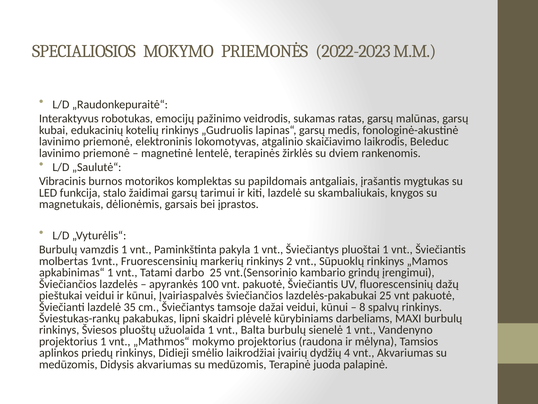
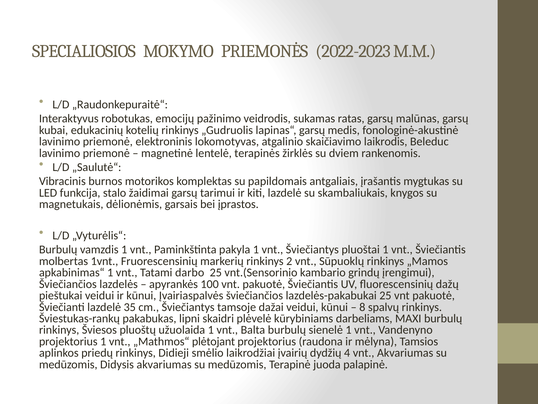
„Mathmos“ mokymo: mokymo -> plėtojant (214, 341)
